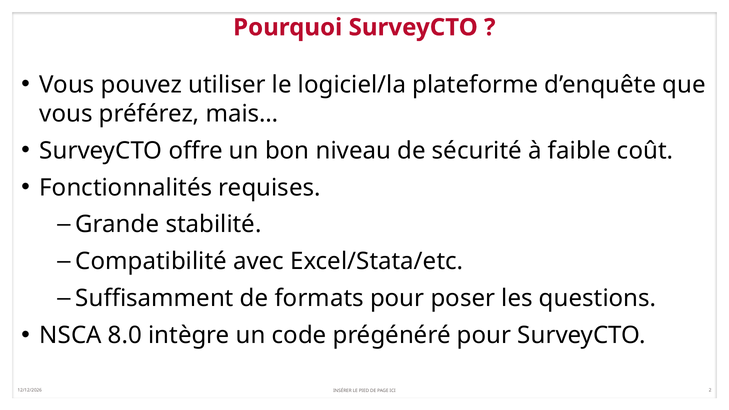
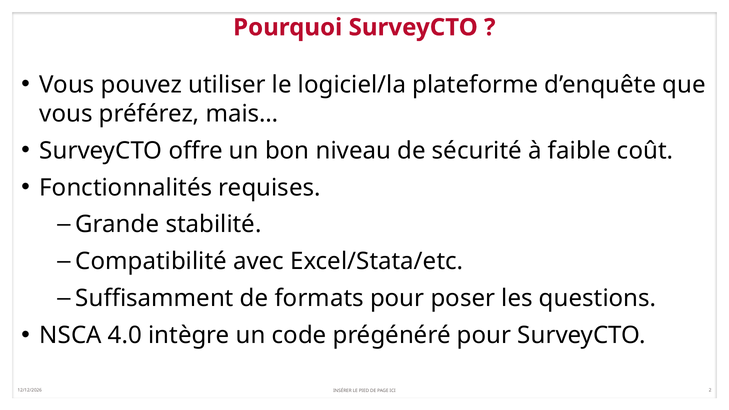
8.0: 8.0 -> 4.0 (125, 335)
